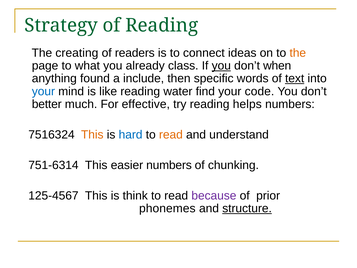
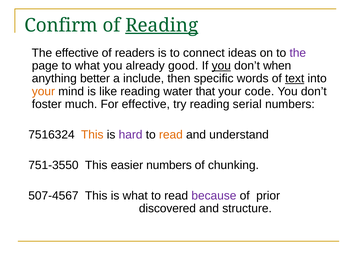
Strategy: Strategy -> Confirm (61, 25)
Reading underline: none -> present (162, 25)
The creating: creating -> effective (77, 53)
the colour: orange -> purple (298, 53)
class: class -> good (183, 66)
found: found -> better (95, 78)
your colour: blue -> orange (43, 91)
find: find -> that (205, 91)
better: better -> foster (47, 104)
helps: helps -> serial (247, 104)
hard colour: blue -> purple (131, 135)
751-6314: 751-6314 -> 751-3550 (53, 165)
125-4567: 125-4567 -> 507-4567 (53, 195)
is think: think -> what (135, 195)
phonemes: phonemes -> discovered (167, 208)
structure underline: present -> none (247, 208)
